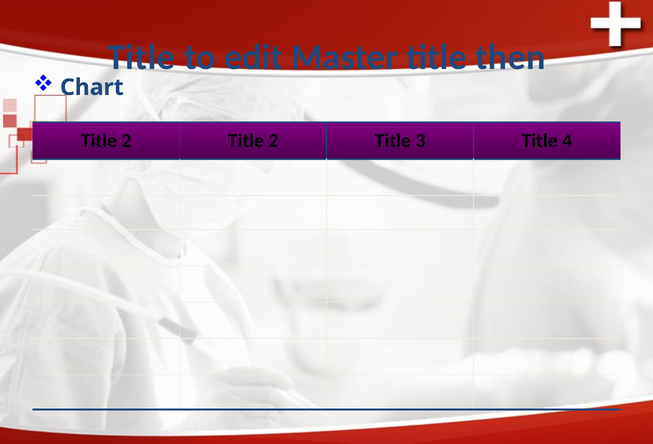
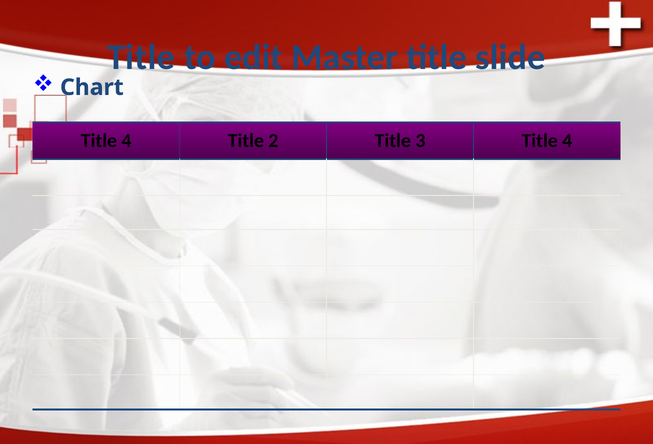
then: then -> slide (510, 57)
2: 2 -> 4 (126, 141)
